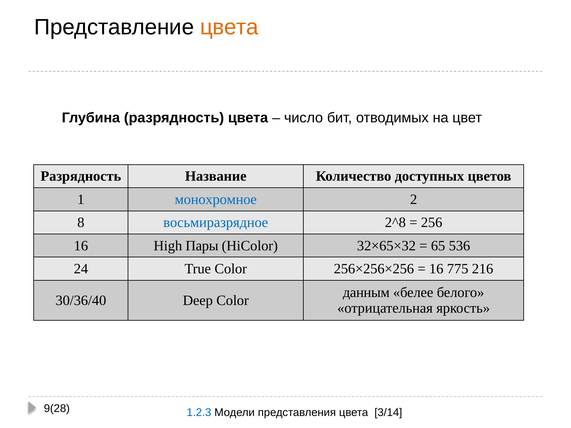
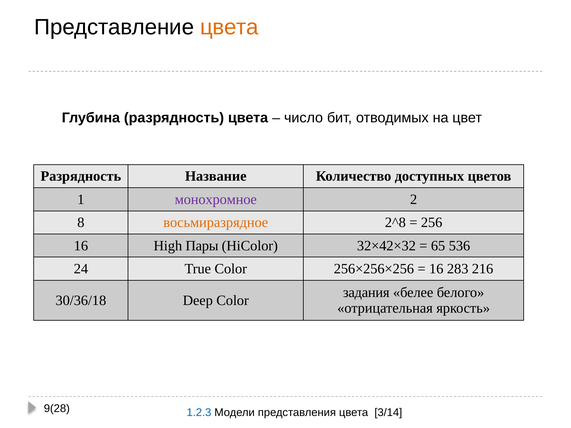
монохромное colour: blue -> purple (216, 200)
восьмиразрядное colour: blue -> orange (216, 223)
32×65×32: 32×65×32 -> 32×42×32 (386, 246)
775: 775 -> 283 (458, 269)
данным: данным -> задания (366, 293)
30/36/40: 30/36/40 -> 30/36/18 (81, 301)
